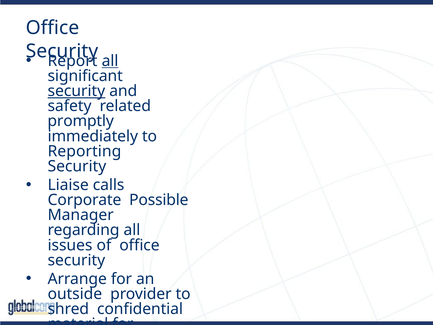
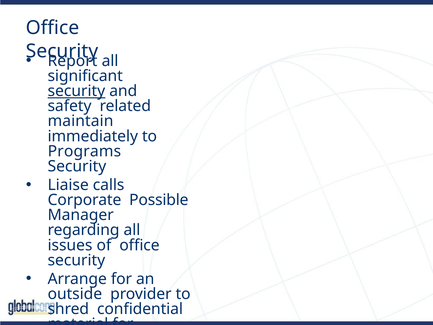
all underline: present -> none (110, 61)
promptly: promptly -> maintain (81, 121)
Reporting: Reporting -> Programs (84, 151)
